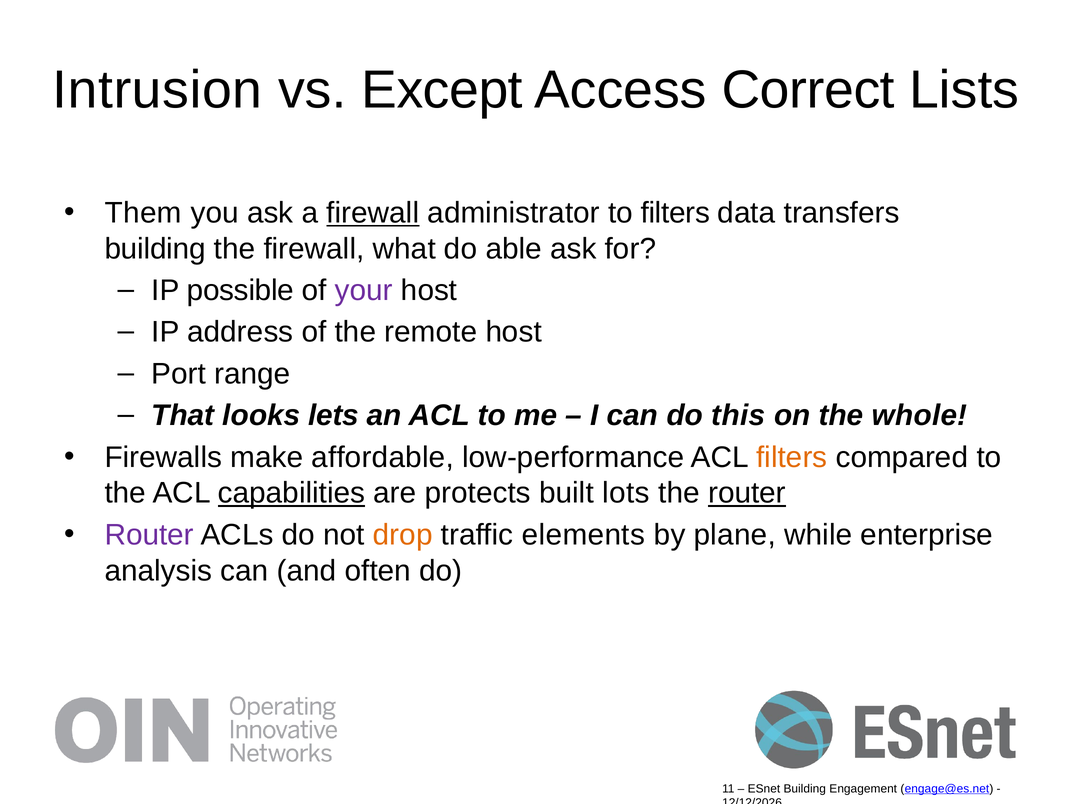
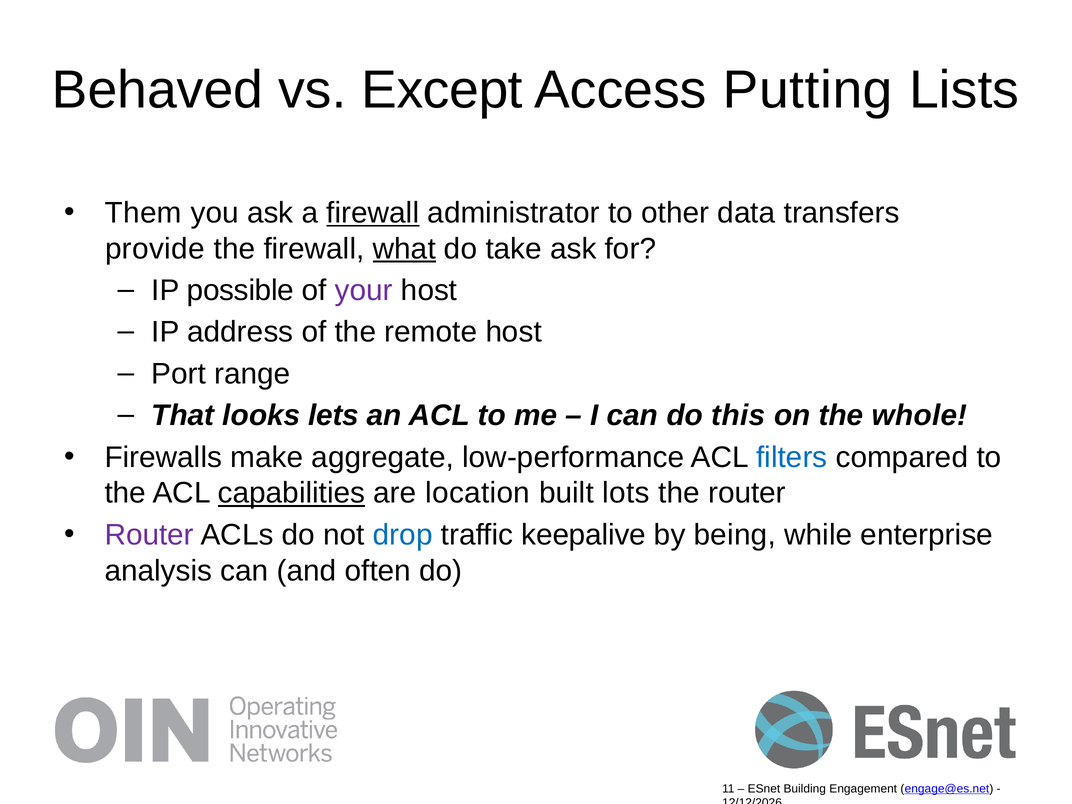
Intrusion: Intrusion -> Behaved (158, 90)
Correct: Correct -> Putting (808, 90)
to filters: filters -> other (675, 213)
building: building -> provide (155, 249)
what underline: none -> present (404, 249)
able: able -> take (514, 249)
affordable: affordable -> aggregate (383, 457)
filters colour: orange -> blue (792, 457)
protects: protects -> location (478, 493)
router underline: present -> none (747, 493)
drop colour: orange -> blue (403, 535)
elements: elements -> keepalive (584, 535)
plane: plane -> being (735, 535)
